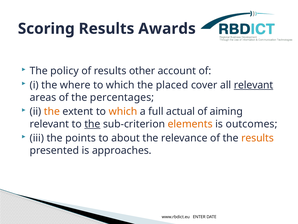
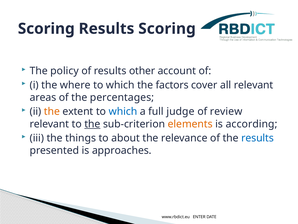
Results Awards: Awards -> Scoring (167, 29)
placed: placed -> factors (172, 85)
relevant underline: present -> none (254, 85)
which colour: orange -> blue (123, 111)
actual: actual -> judge (180, 111)
aiming: aiming -> review (226, 111)
outcomes: outcomes -> according (252, 124)
points: points -> things (81, 138)
results colour: orange -> blue (258, 138)
